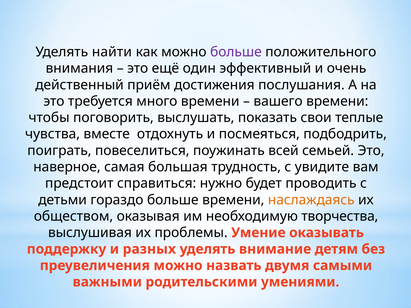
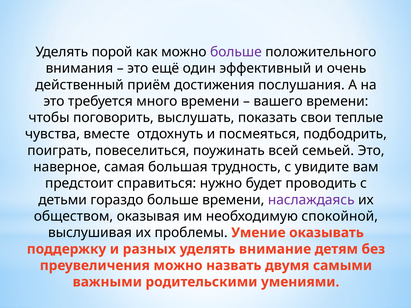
найти: найти -> порой (112, 52)
наслаждаясь colour: orange -> purple (311, 200)
творчества: творчества -> спокойной (340, 216)
